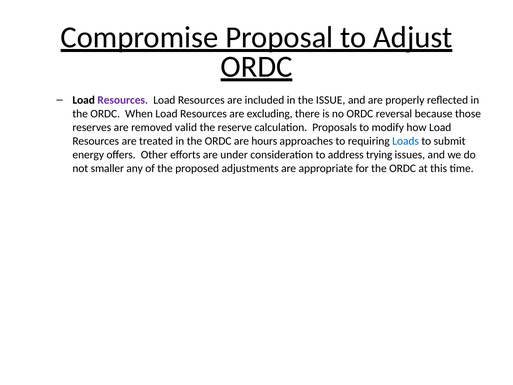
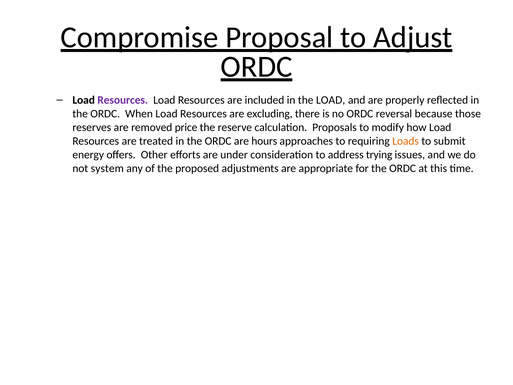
the ISSUE: ISSUE -> LOAD (331, 100)
valid: valid -> price (186, 127)
Loads colour: blue -> orange (406, 141)
smaller: smaller -> system (107, 168)
